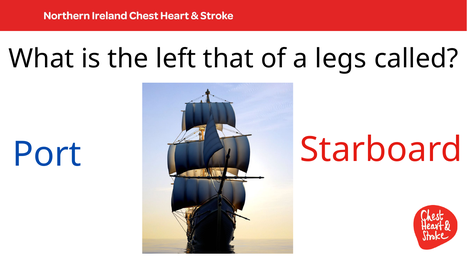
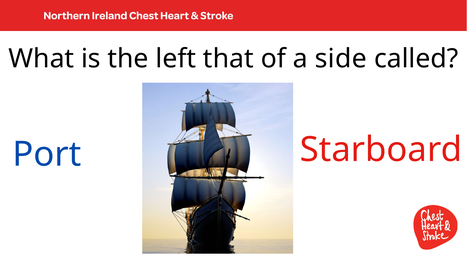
legs: legs -> side (341, 59)
